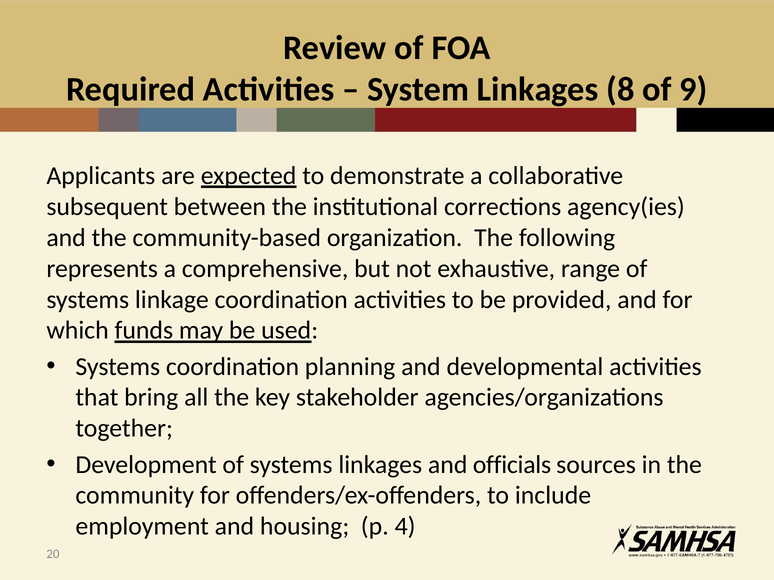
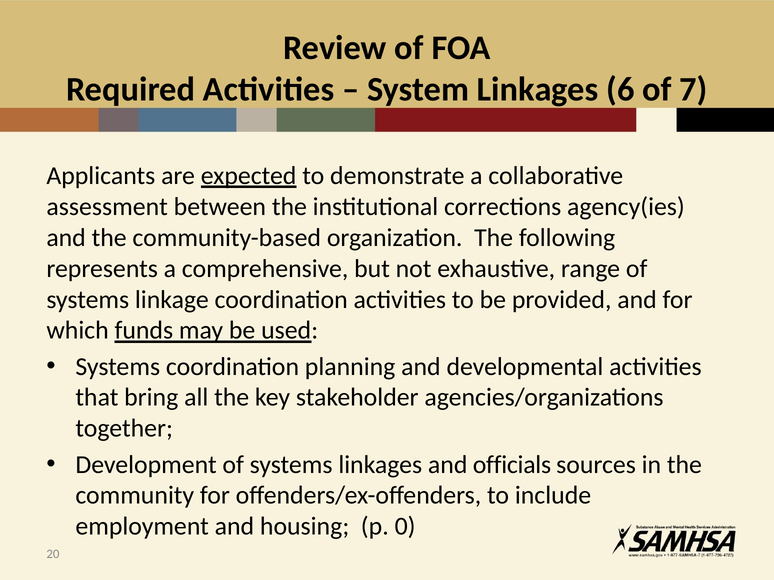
8: 8 -> 6 (620, 89)
9: 9 -> 7 (693, 89)
subsequent: subsequent -> assessment (107, 207)
4: 4 -> 0 (405, 527)
